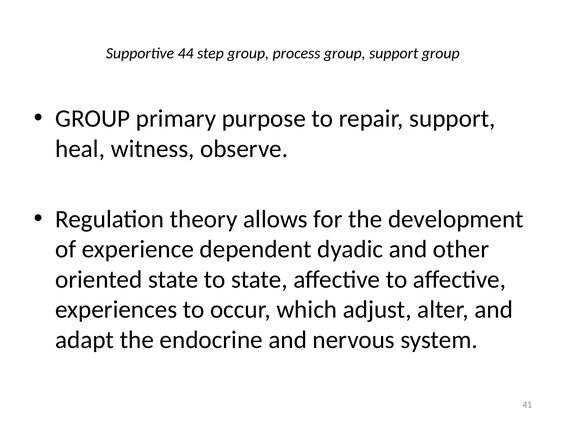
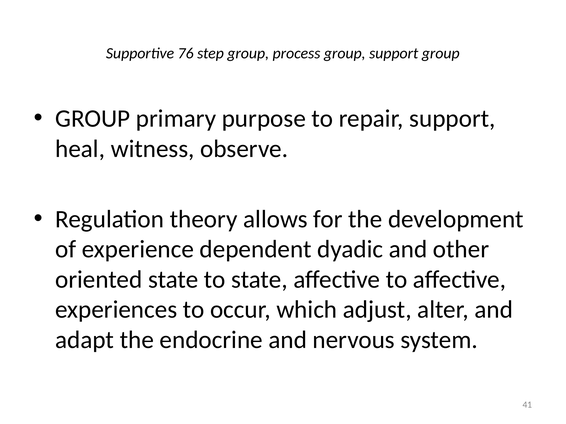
44: 44 -> 76 (186, 53)
